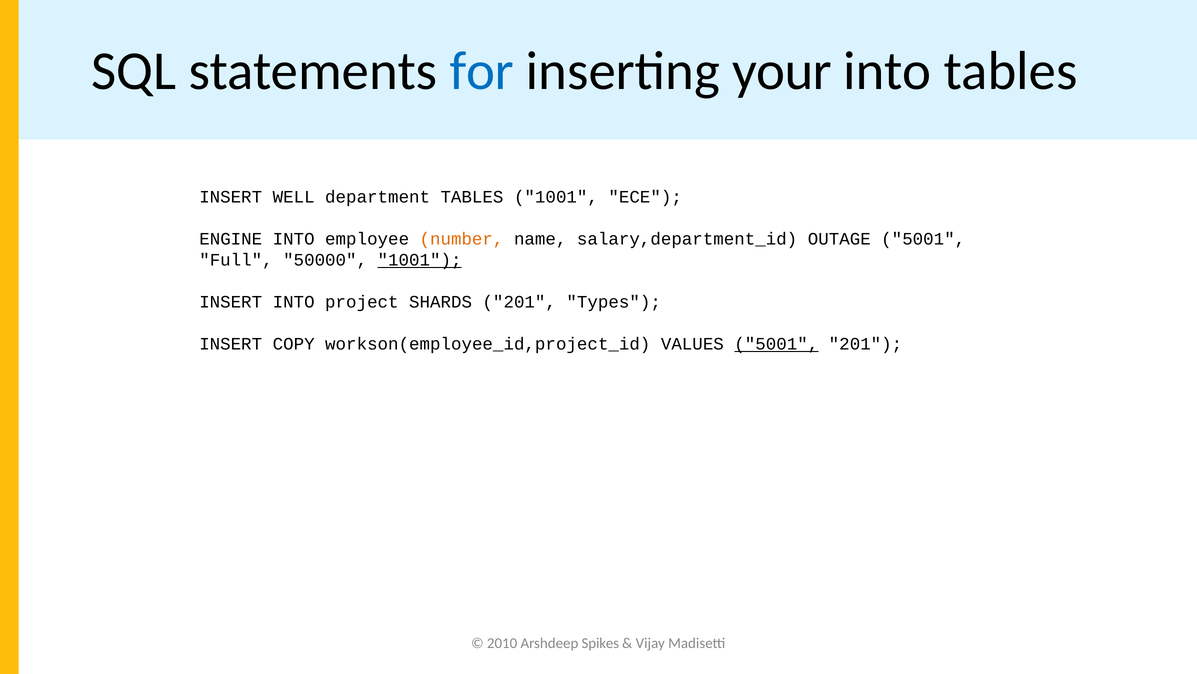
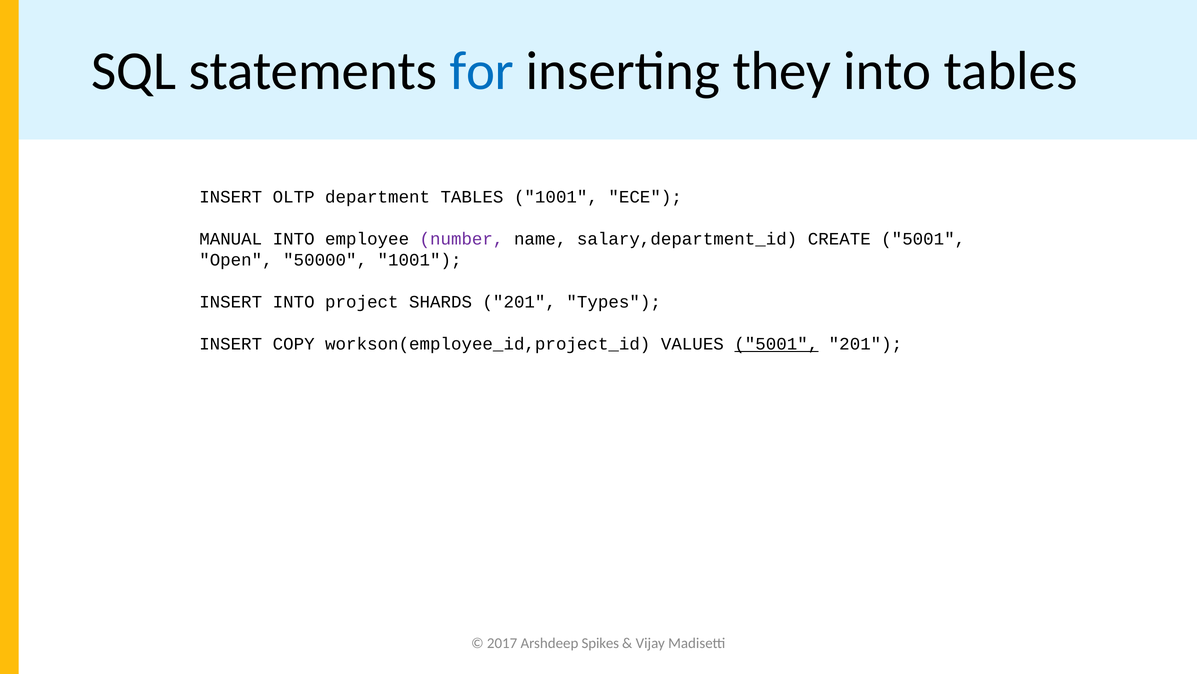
your: your -> they (782, 71)
WELL: WELL -> OLTP (294, 197)
ENGINE: ENGINE -> MANUAL (231, 239)
number colour: orange -> purple (462, 239)
OUTAGE: OUTAGE -> CREATE (839, 239)
Full: Full -> Open (236, 260)
1001 underline: present -> none (420, 260)
2010: 2010 -> 2017 (502, 643)
